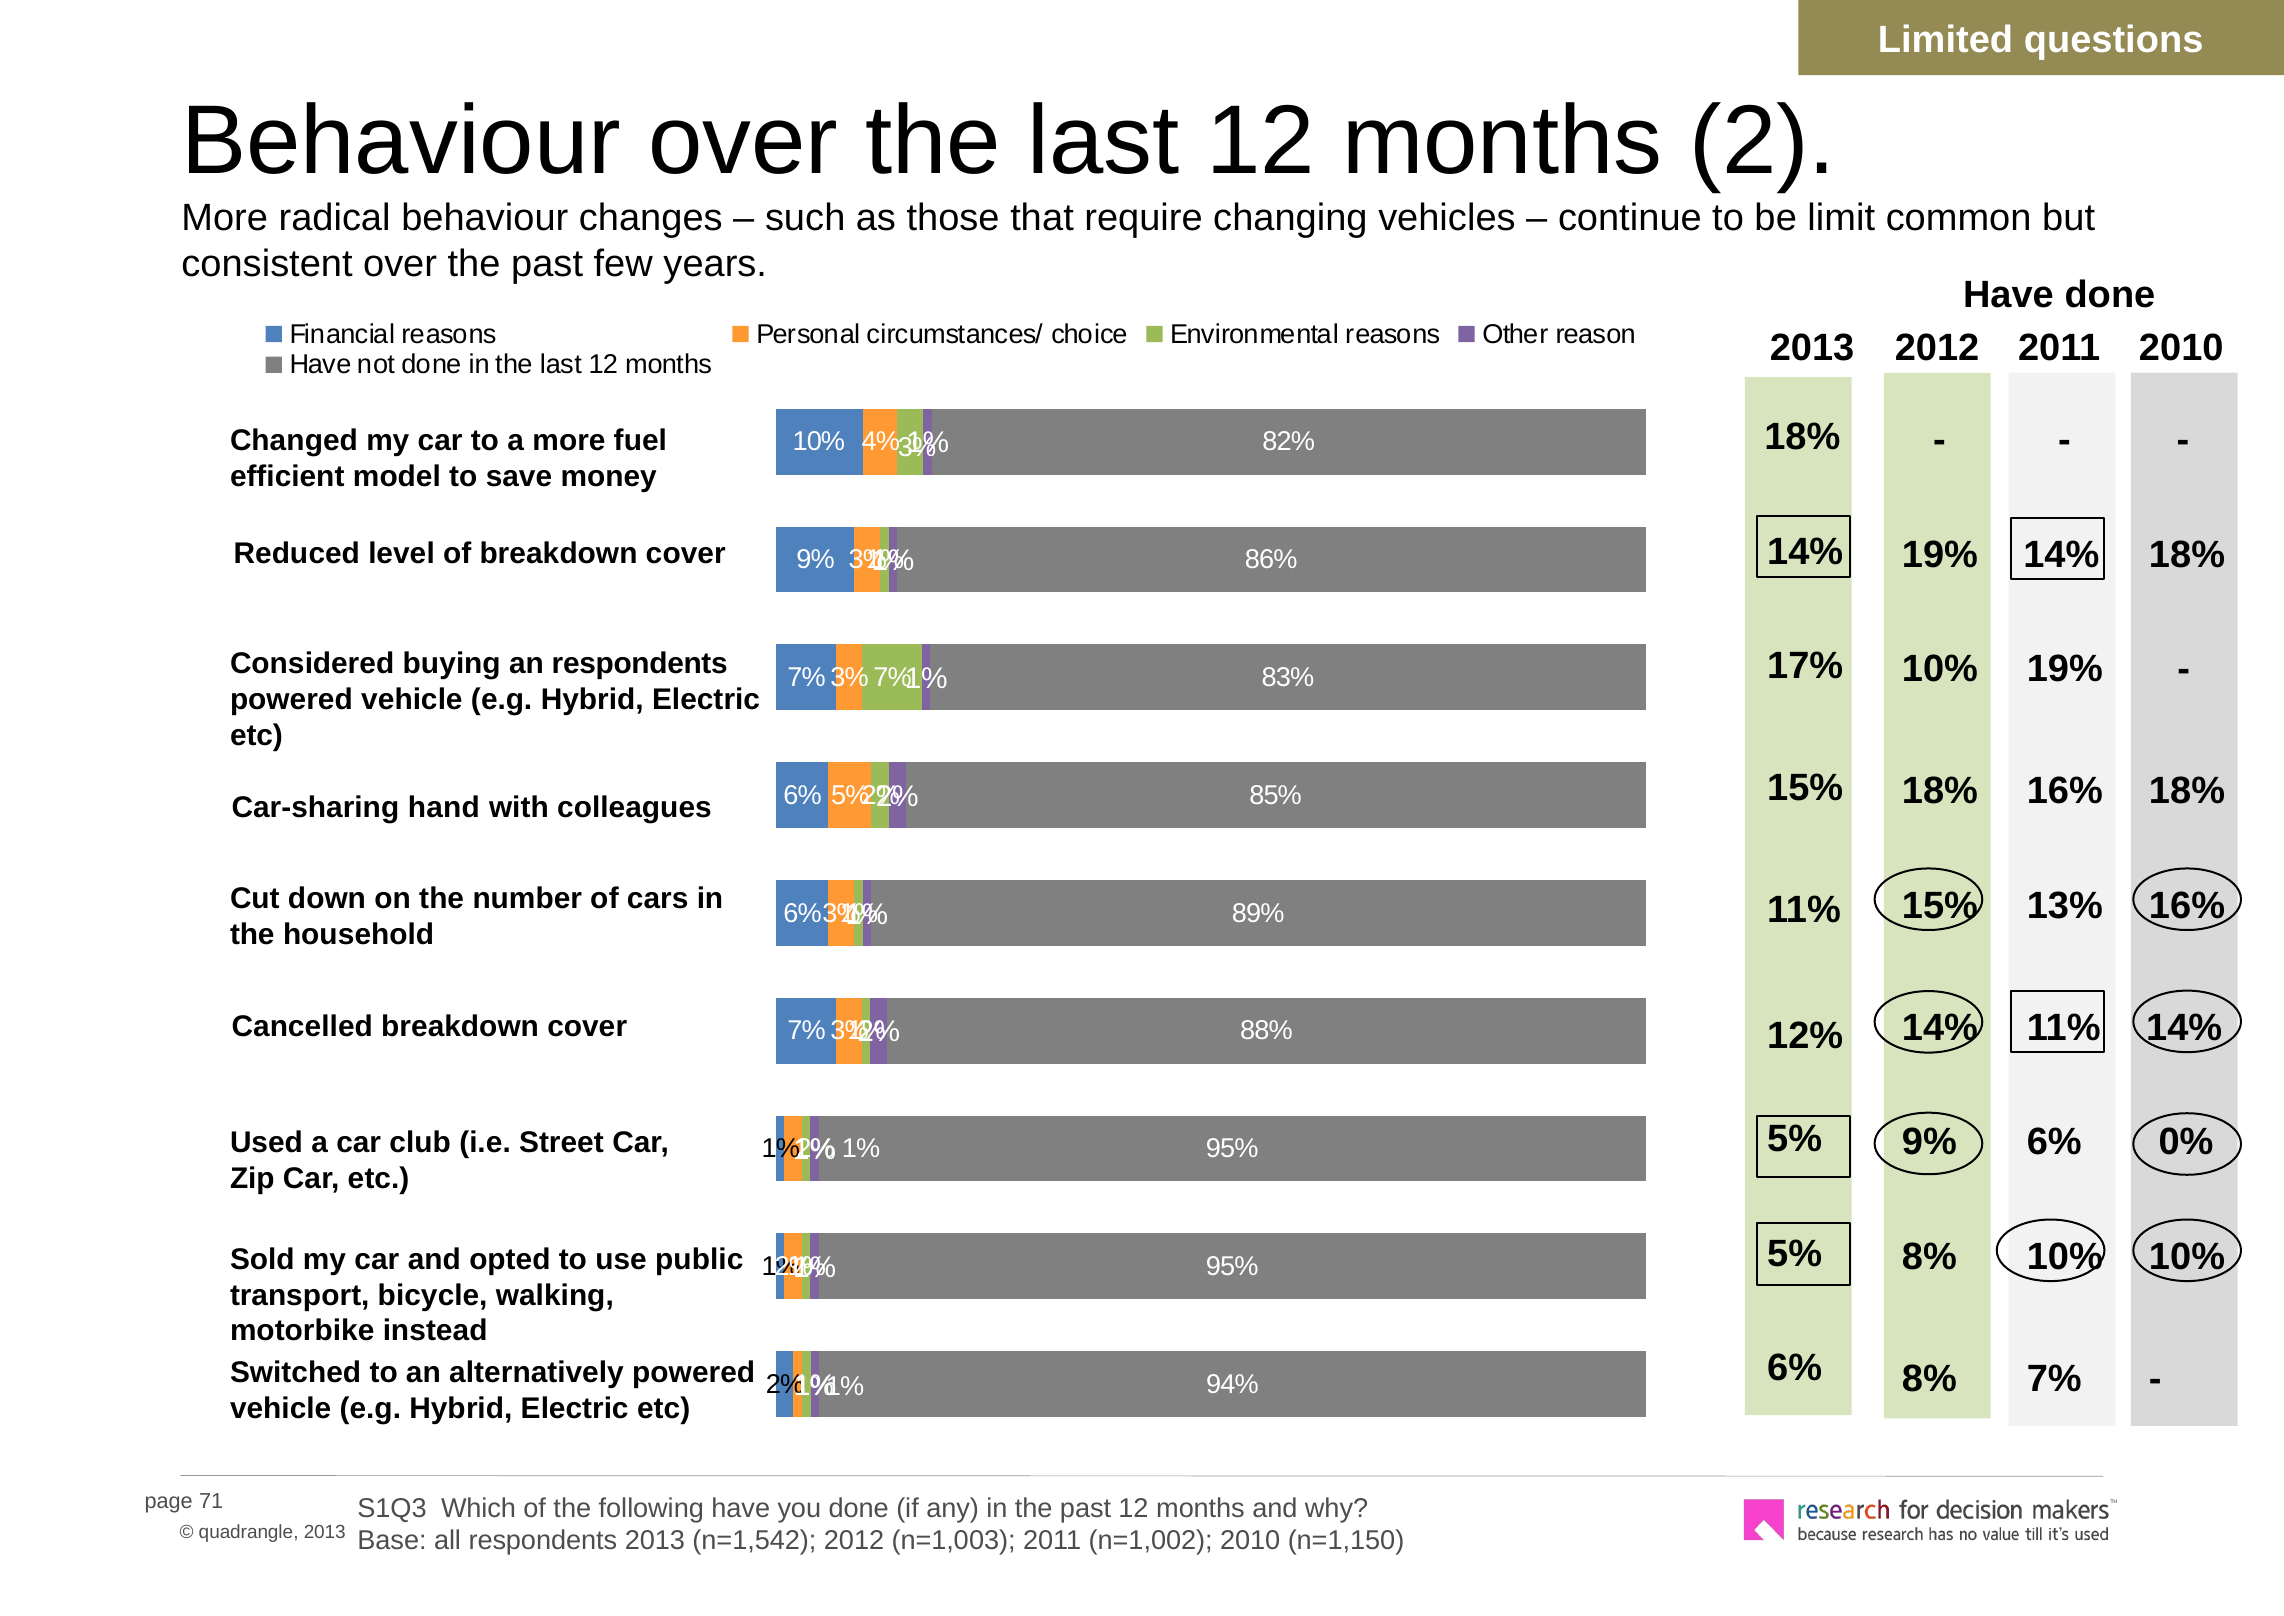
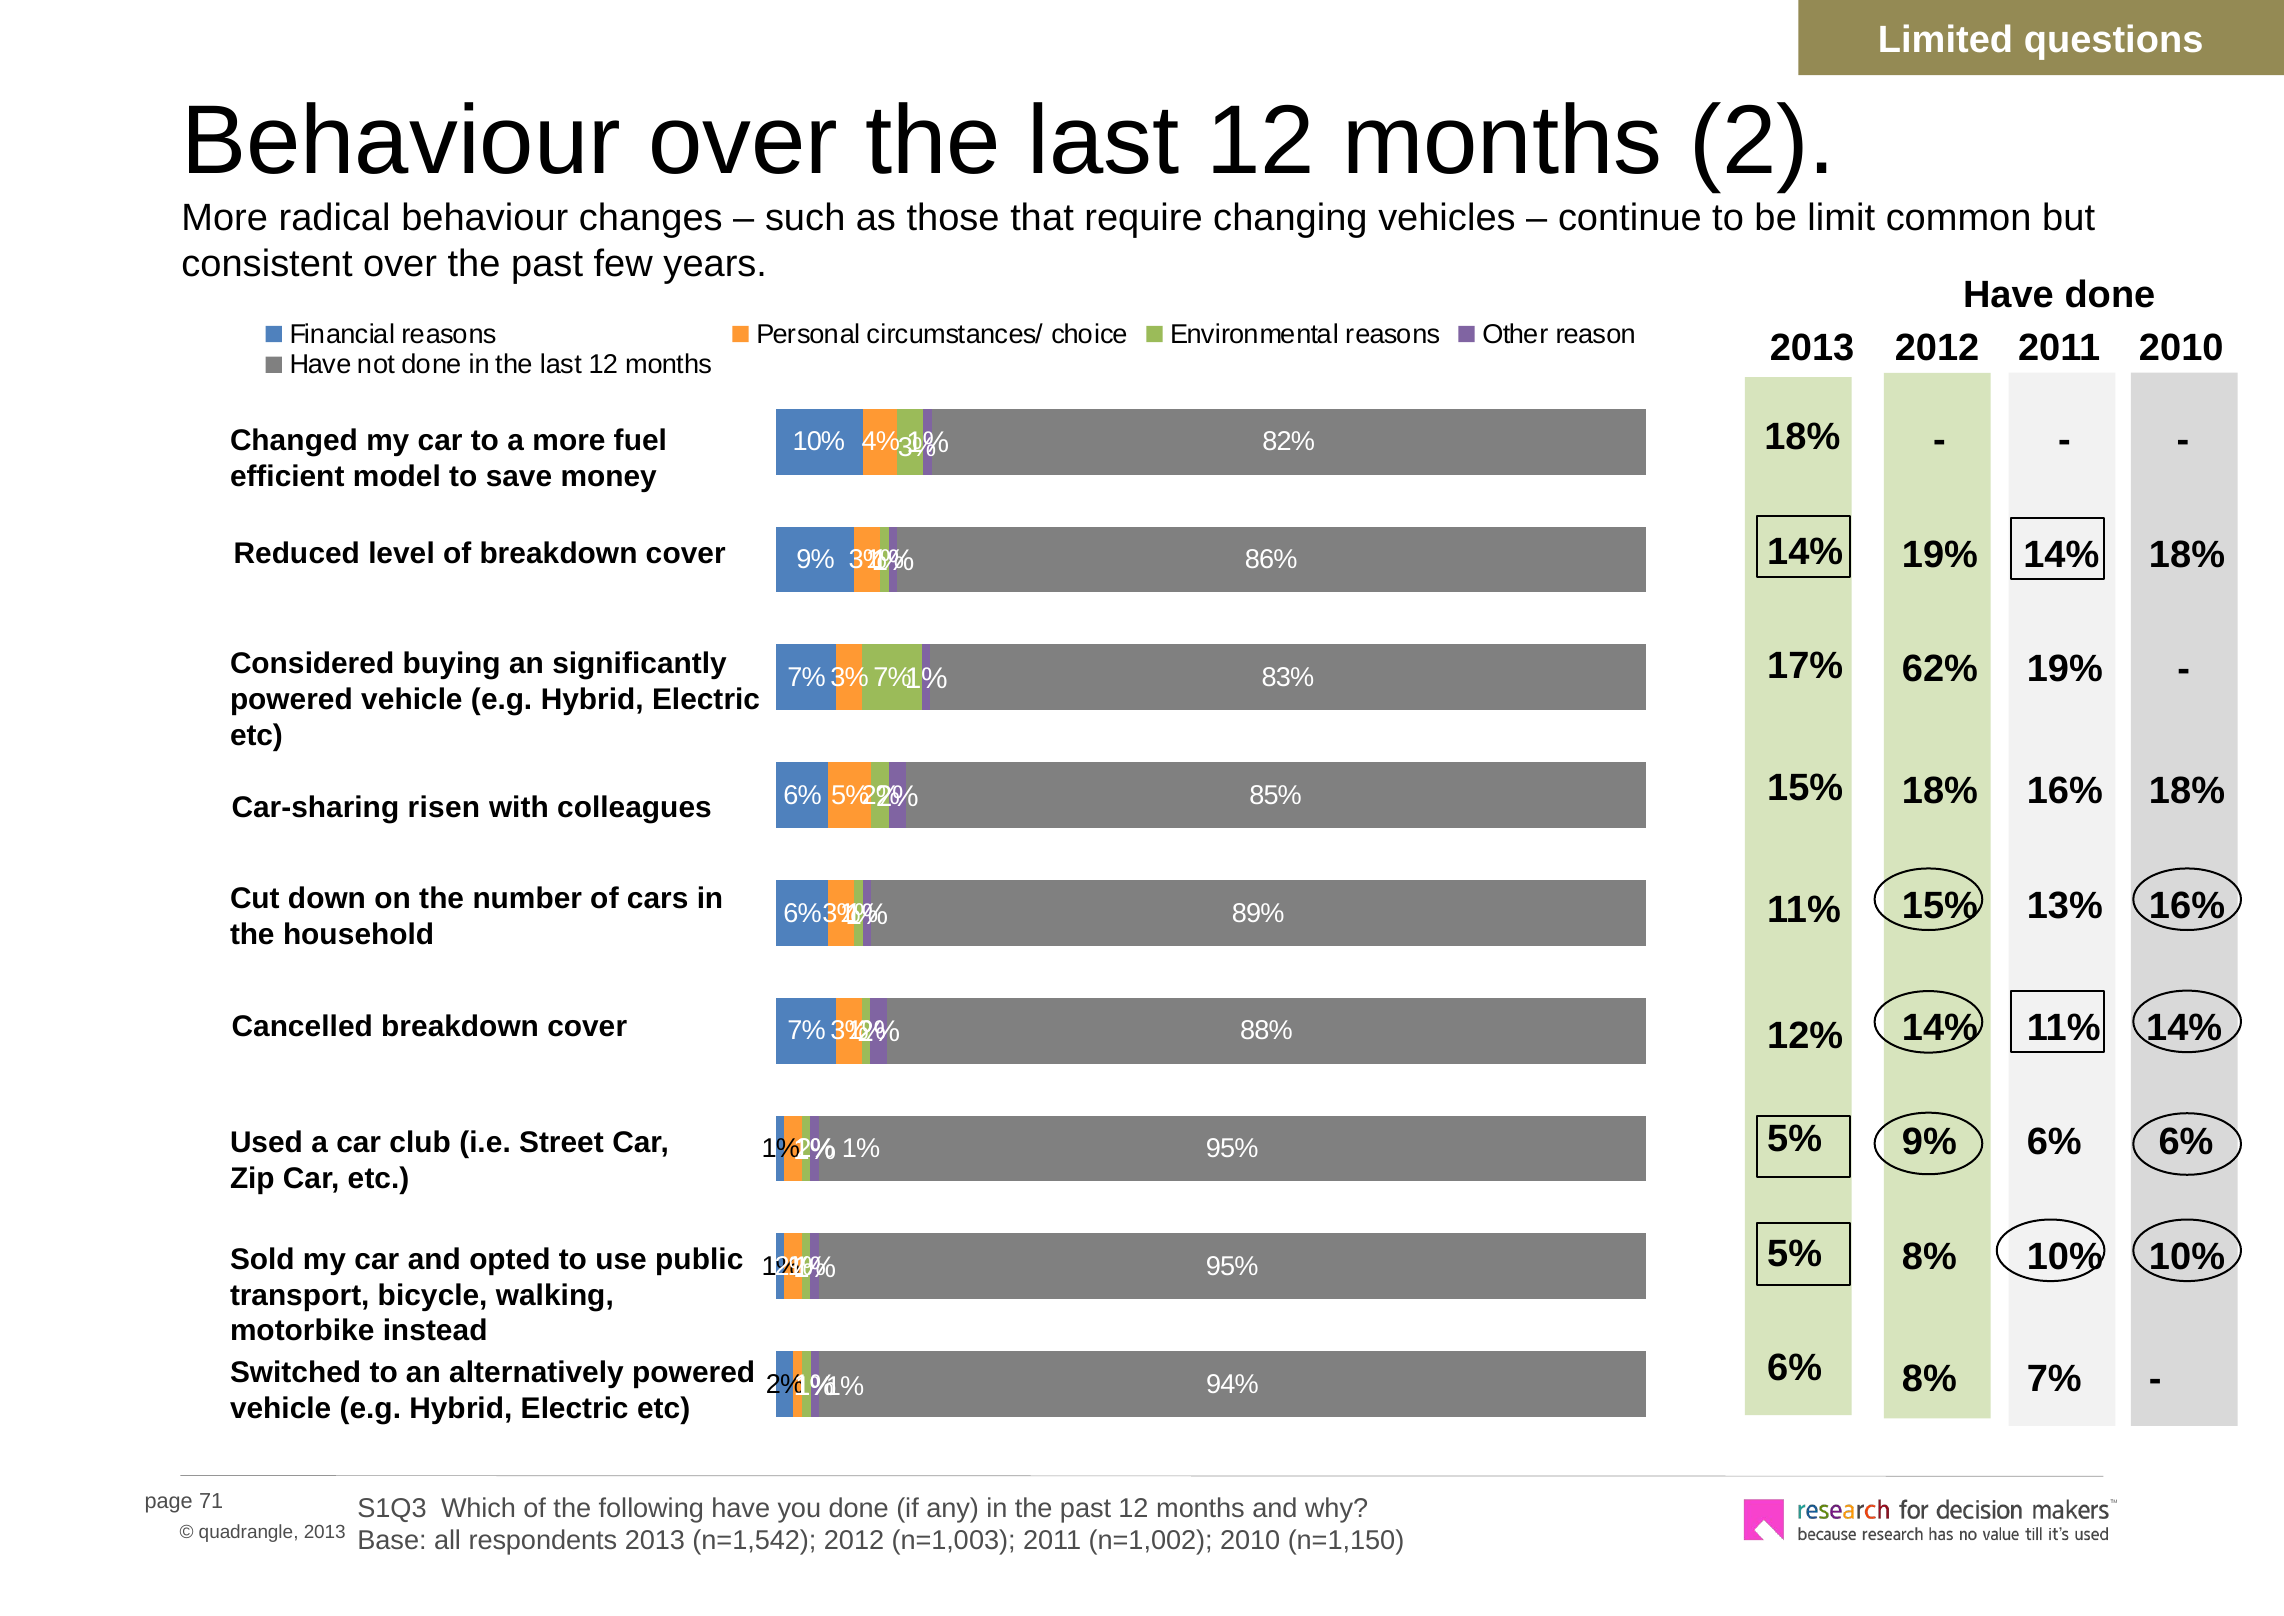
an respondents: respondents -> significantly (640, 664)
10%: 10% -> 62% (1940, 669)
hand: hand -> risen (444, 807)
0%: 0% -> 6% (2186, 1142)
